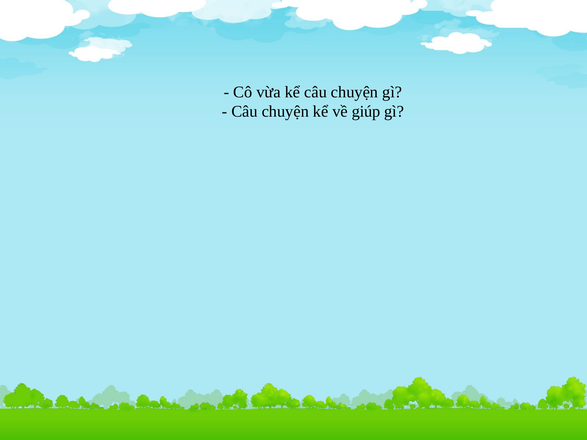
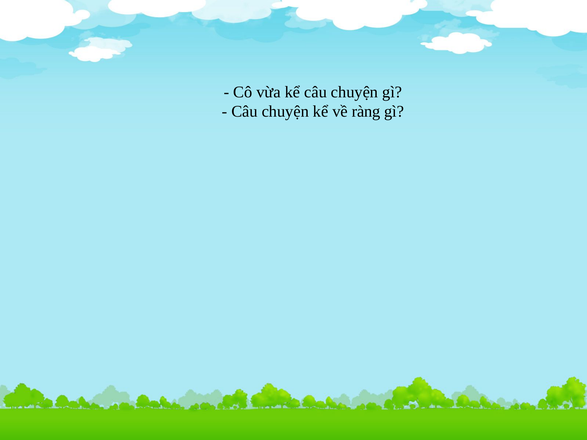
giúp: giúp -> ràng (366, 112)
